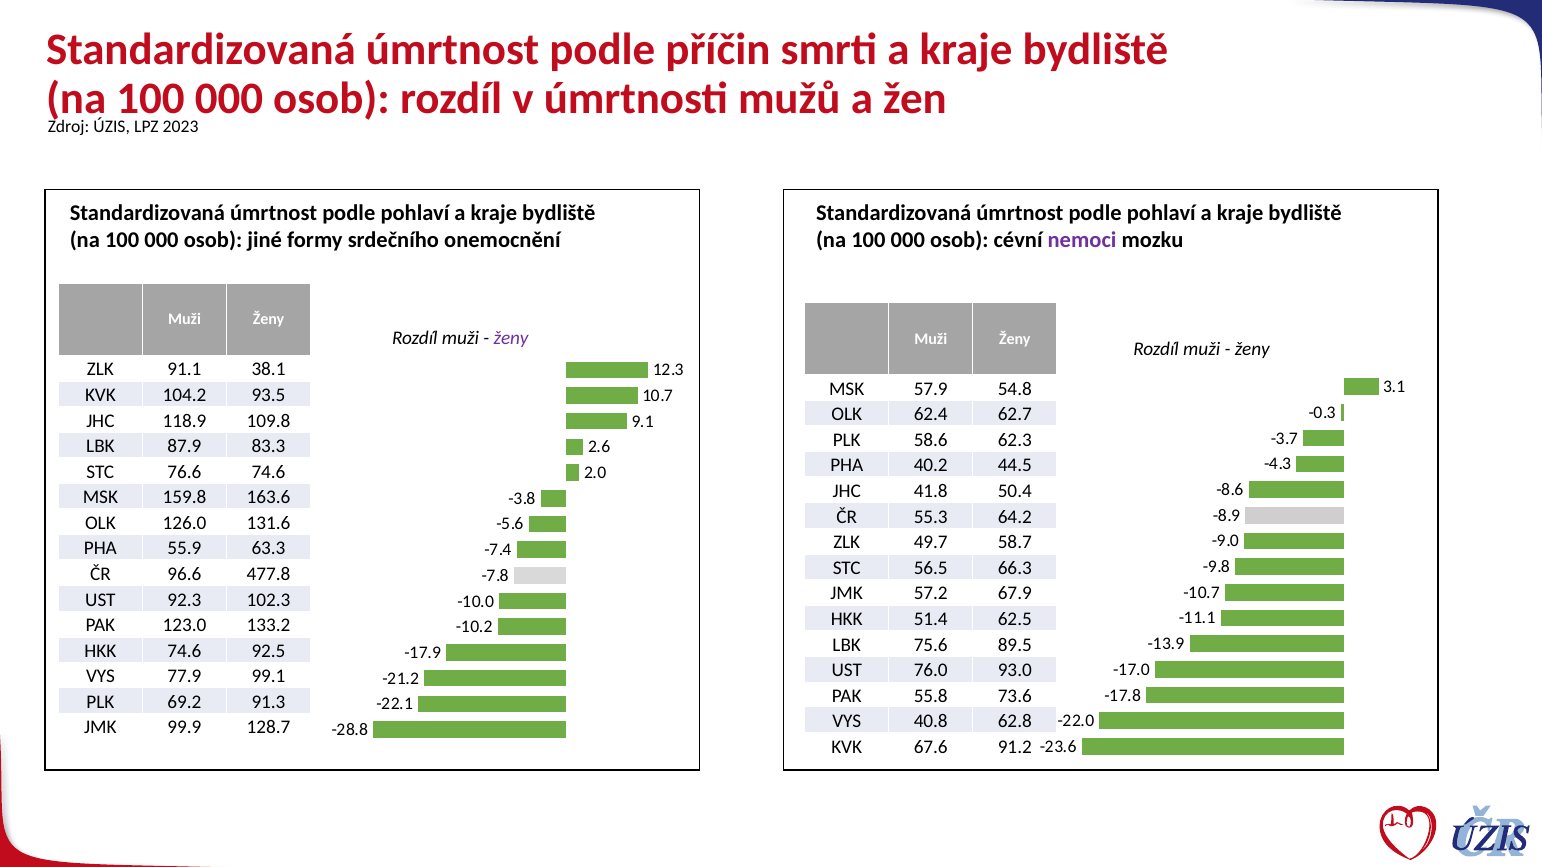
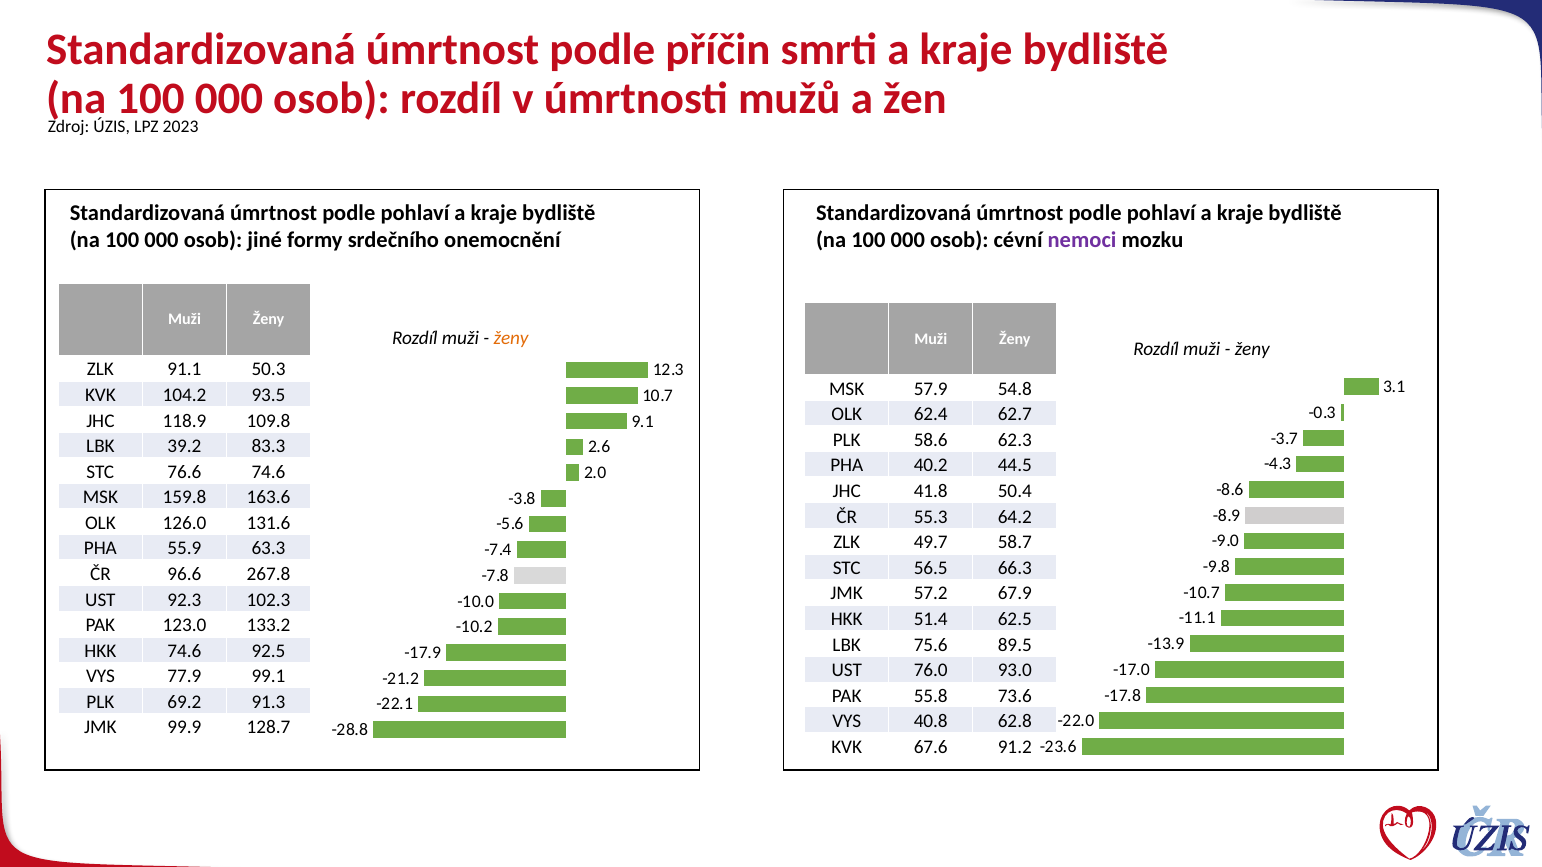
ženy colour: purple -> orange (511, 338)
38.1: 38.1 -> 50.3 (269, 370)
87.9: 87.9 -> 39.2 (184, 446)
477.8: 477.8 -> 267.8 (269, 574)
